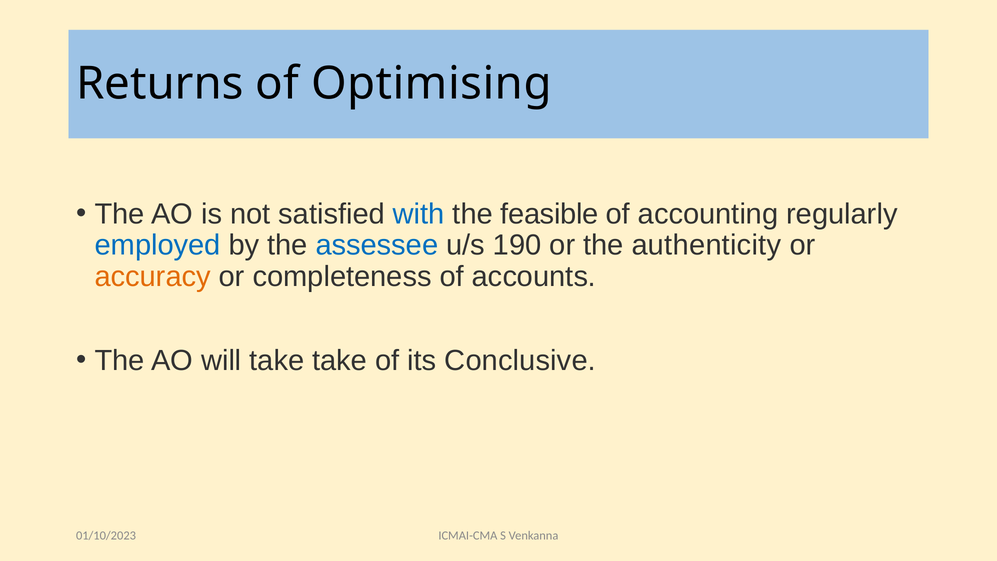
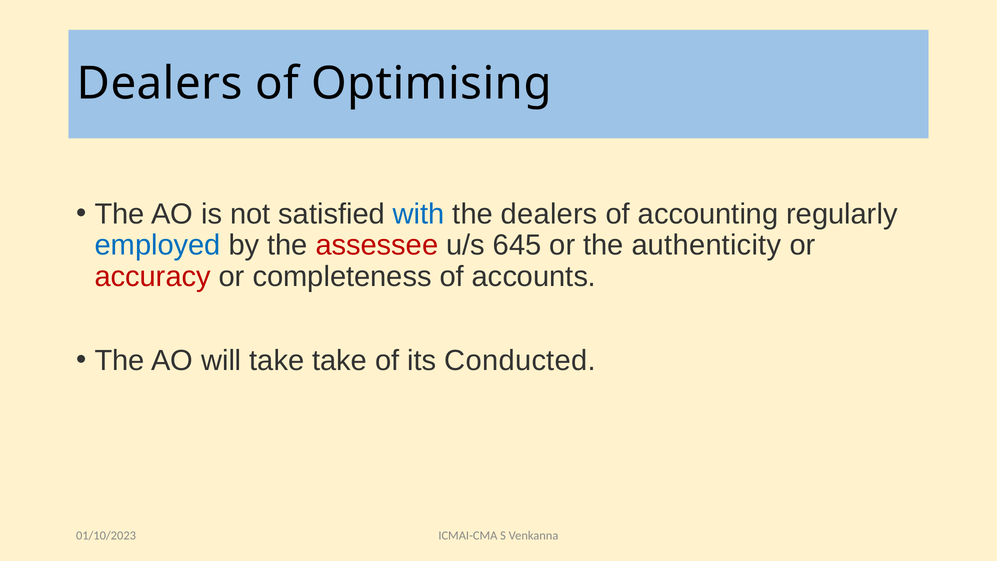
Returns: Returns -> Dealers (160, 84)
the feasible: feasible -> dealers (549, 214)
assessee colour: blue -> red (377, 245)
190: 190 -> 645 (517, 245)
accuracy colour: orange -> red (153, 277)
Conclusive: Conclusive -> Conducted (520, 360)
